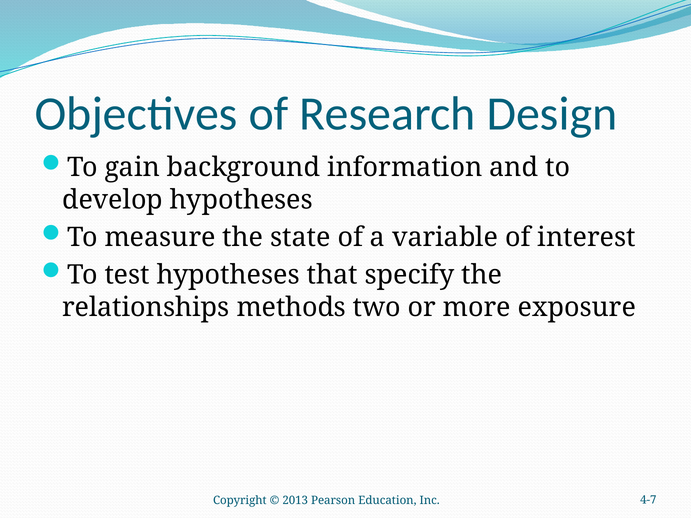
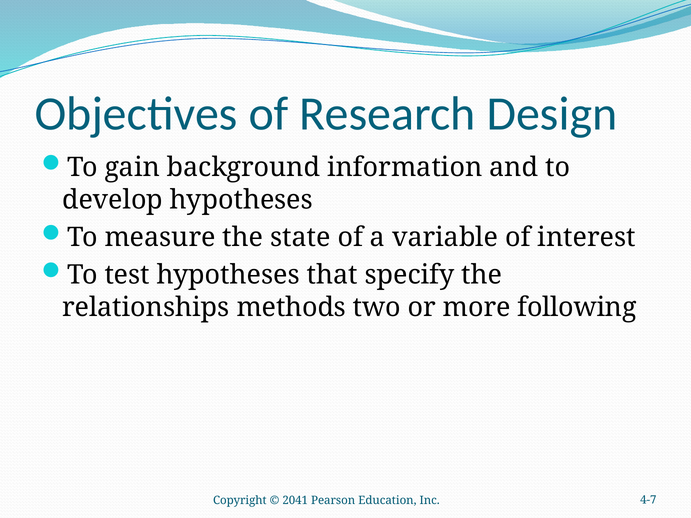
exposure: exposure -> following (577, 308)
2013: 2013 -> 2041 (295, 501)
